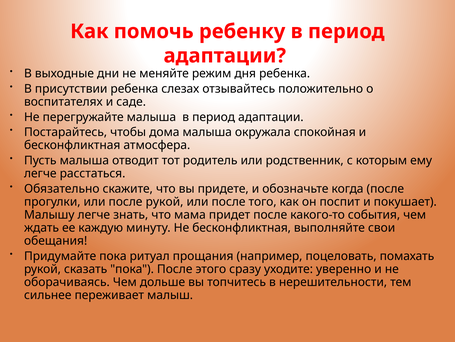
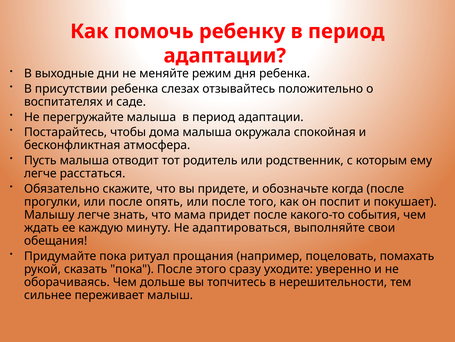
после рукой: рукой -> опять (164, 201)
Не бесконфликтная: бесконфликтная -> адаптироваться (242, 227)
